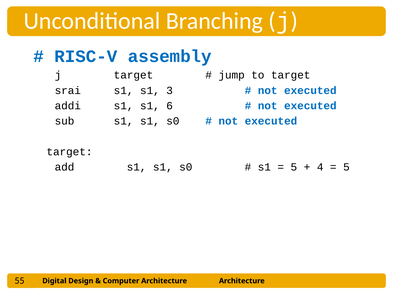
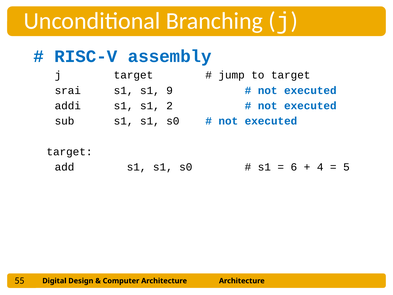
3: 3 -> 9 (170, 90)
6: 6 -> 2 (170, 106)
5: 5 -> 6 (294, 167)
